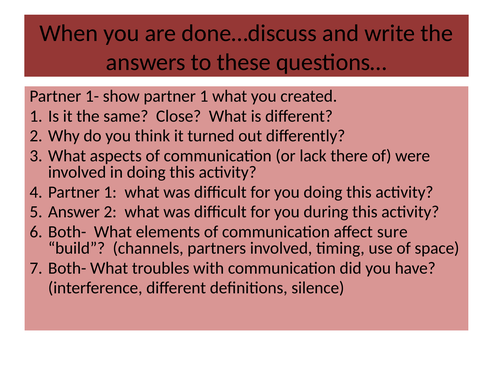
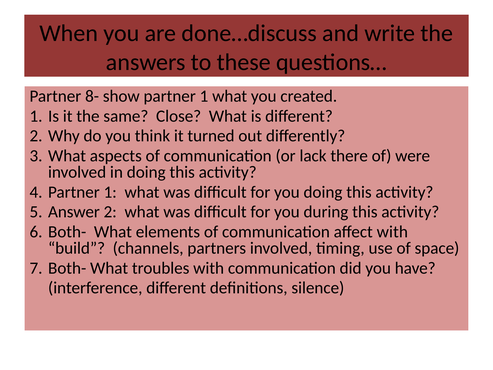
1-: 1- -> 8- (92, 96)
affect sure: sure -> with (392, 232)
